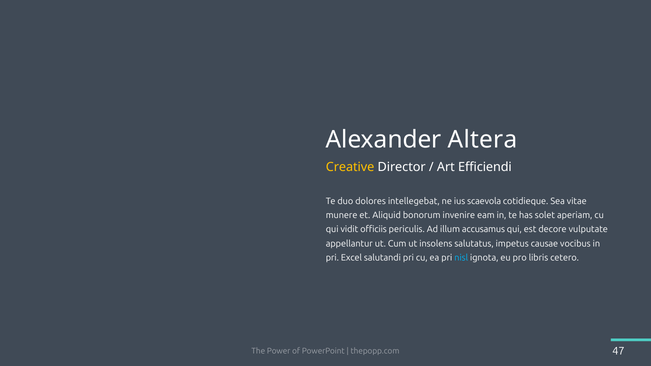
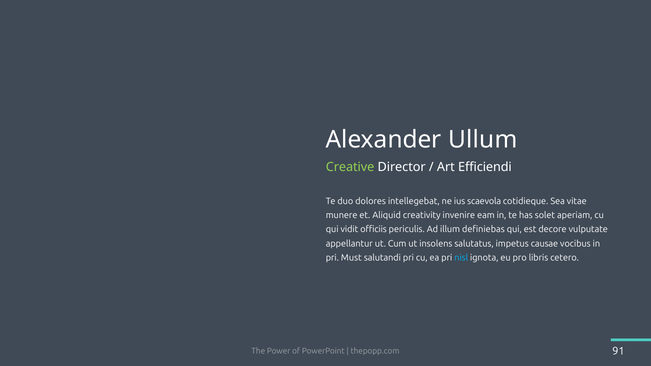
Altera: Altera -> Ullum (483, 140)
Creative colour: yellow -> light green (350, 167)
bonorum: bonorum -> creativity (422, 215)
accusamus: accusamus -> definiebas (483, 230)
Excel: Excel -> Must (351, 258)
47: 47 -> 91 (618, 351)
